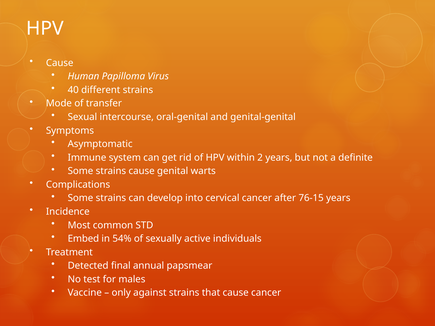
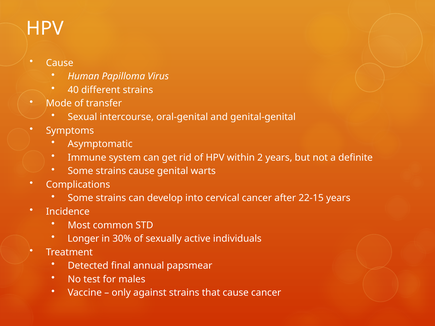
76-15: 76-15 -> 22-15 (311, 198)
Embed: Embed -> Longer (83, 239)
54%: 54% -> 30% (122, 239)
